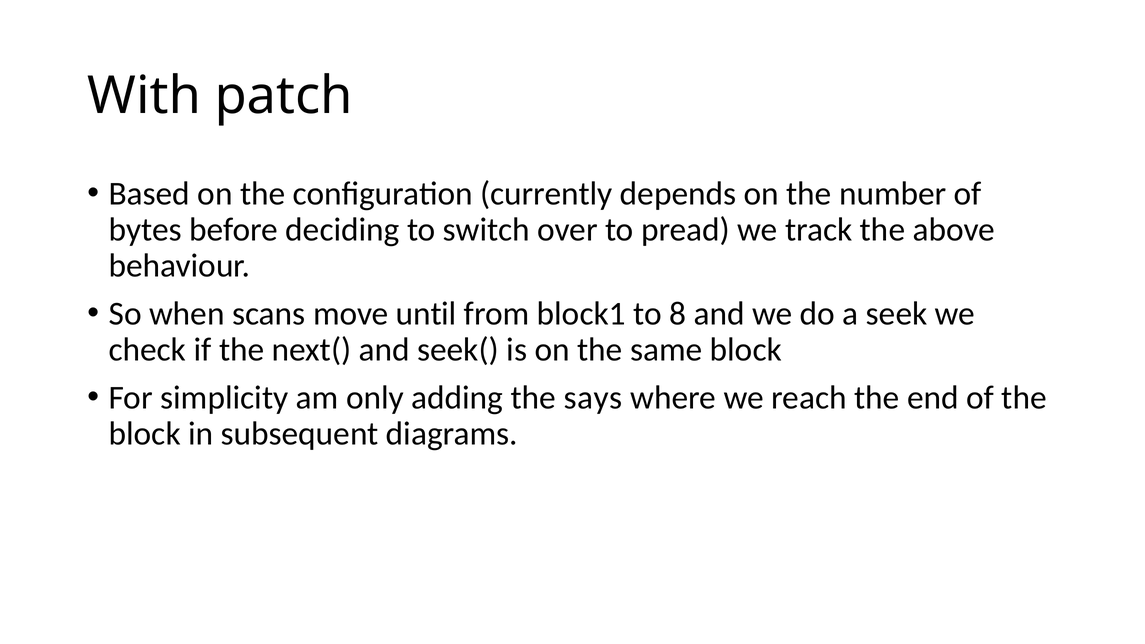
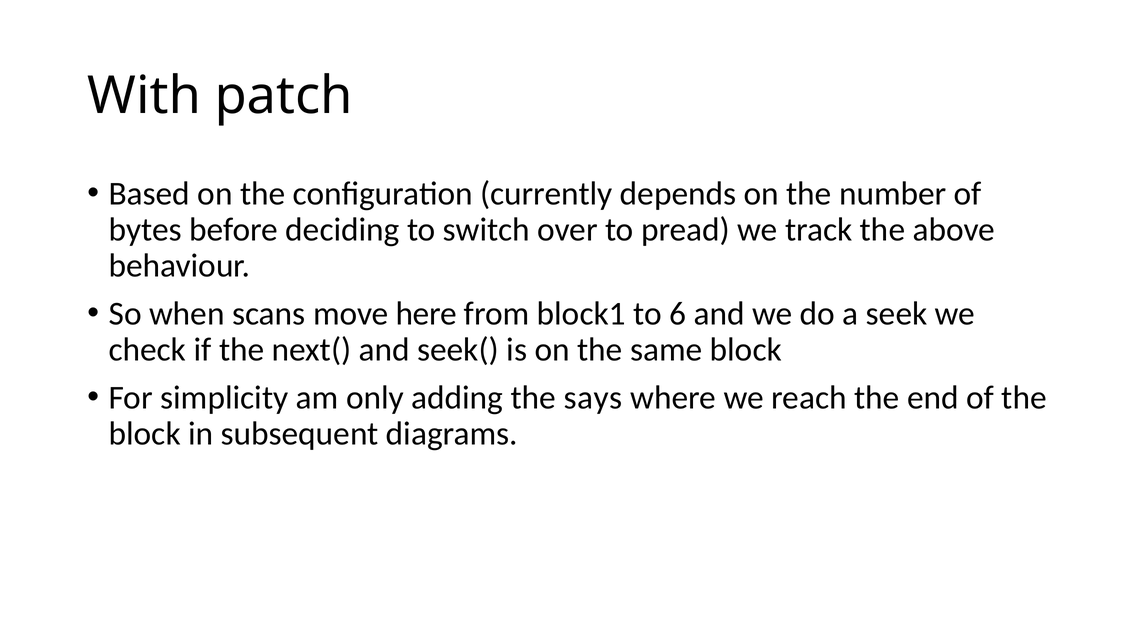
until: until -> here (426, 314)
8: 8 -> 6 (678, 314)
